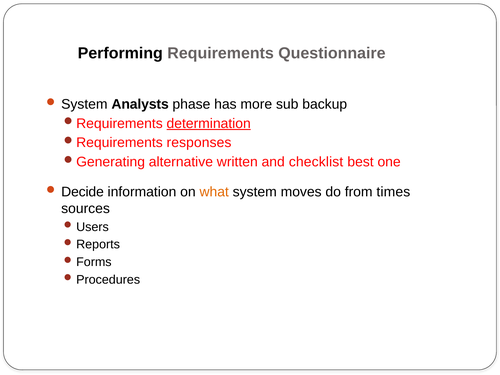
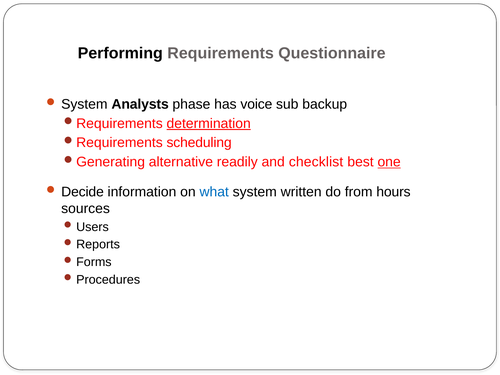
more: more -> voice (256, 104)
responses: responses -> scheduling (199, 143)
written: written -> readily (237, 162)
one underline: none -> present (389, 162)
what colour: orange -> blue (214, 192)
moves: moves -> written (301, 192)
times: times -> hours (394, 192)
